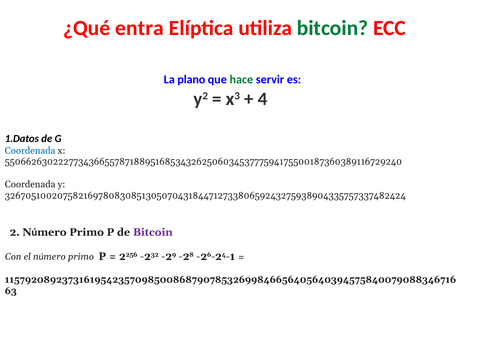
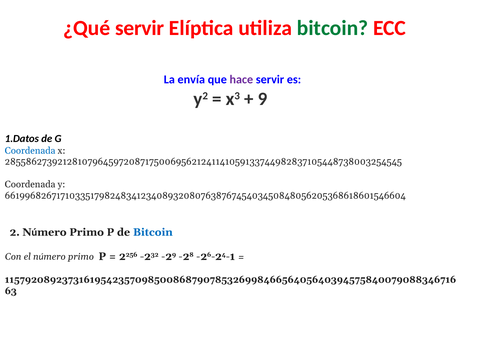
¿Qué entra: entra -> servir (140, 28)
plano: plano -> envía (191, 80)
hace colour: green -> purple (241, 80)
4: 4 -> 9 (262, 99)
55066263022277343665578718895168534326250603453777594175500187360389116729240: 55066263022277343665578718895168534326250603453777594175500187360389116729240 -> 28558627392128107964597208717500695621241141059133744982837105448738003254545 (203, 162)
32670510020758216978083085130507043184471273380659243275938904335757337482424: 32670510020758216978083085130507043184471273380659243275938904335757337482424 -> 66199682671710335179824834123408932080763876745403450848056205368618601546604 (205, 196)
Bitcoin colour: purple -> blue (153, 232)
